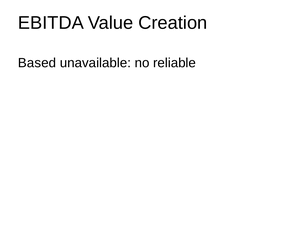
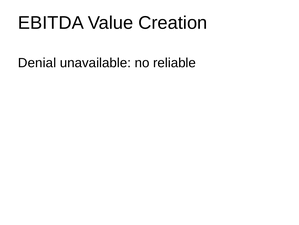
Based: Based -> Denial (37, 63)
